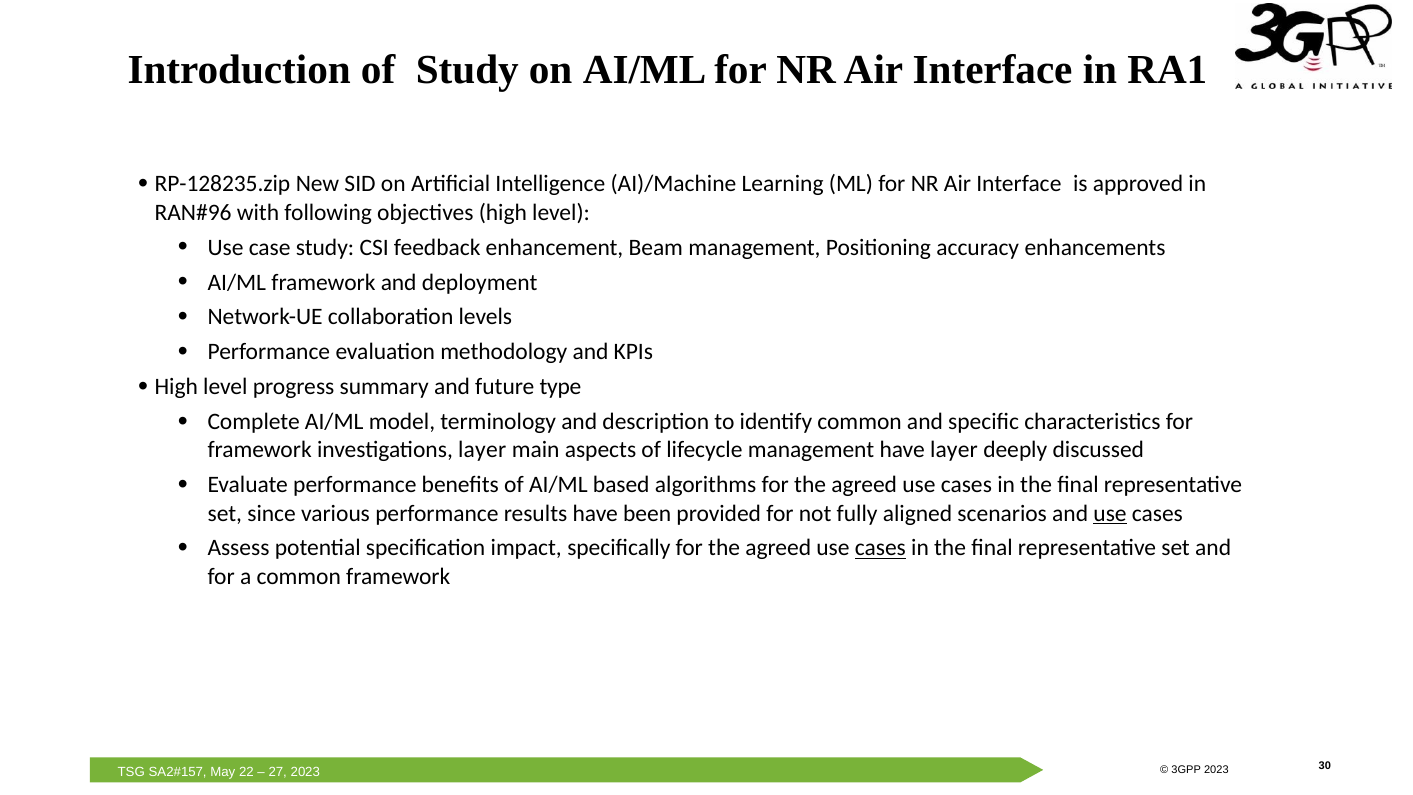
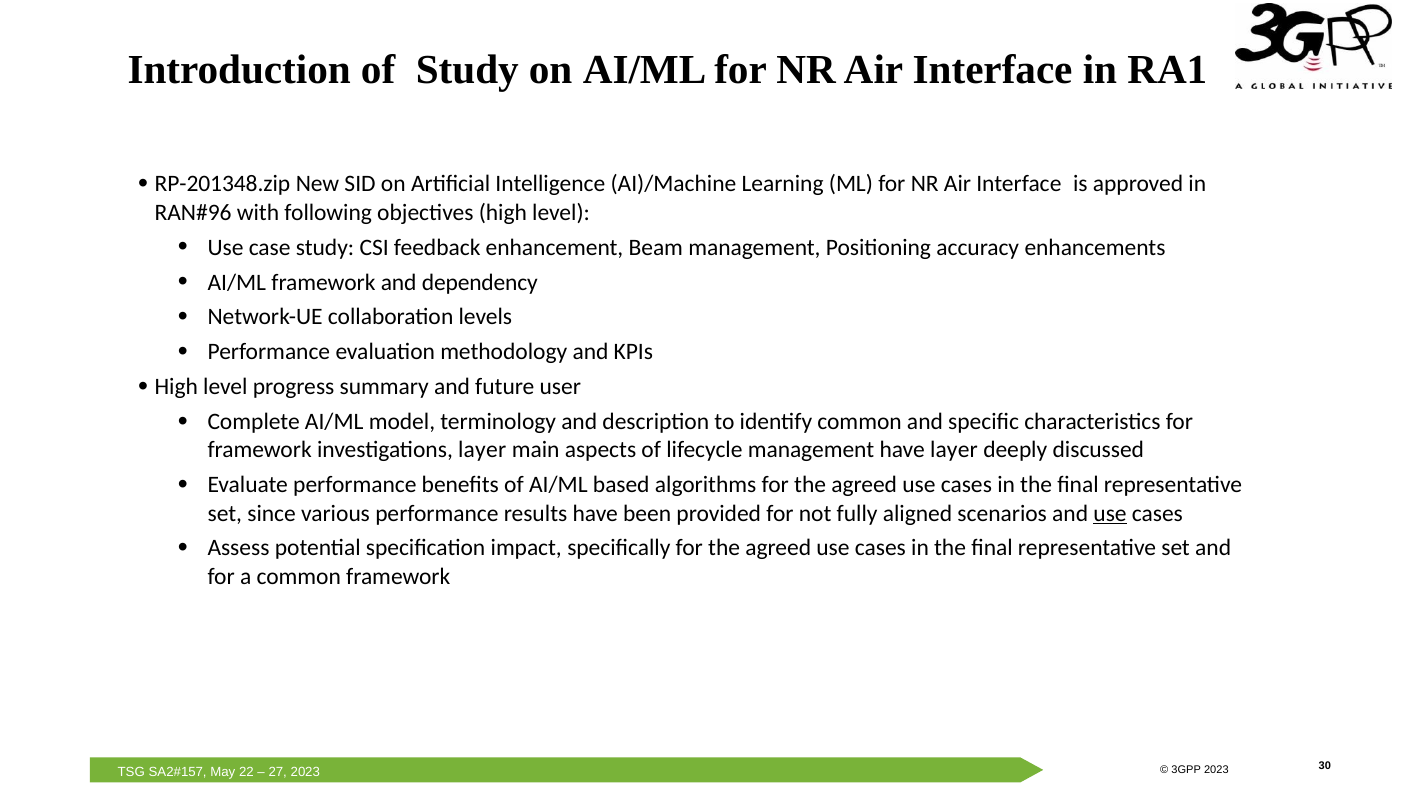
RP-128235.zip: RP-128235.zip -> RP-201348.zip (222, 184)
deployment: deployment -> dependency (480, 282)
type: type -> user (560, 387)
cases underline: present -> none (880, 548)
